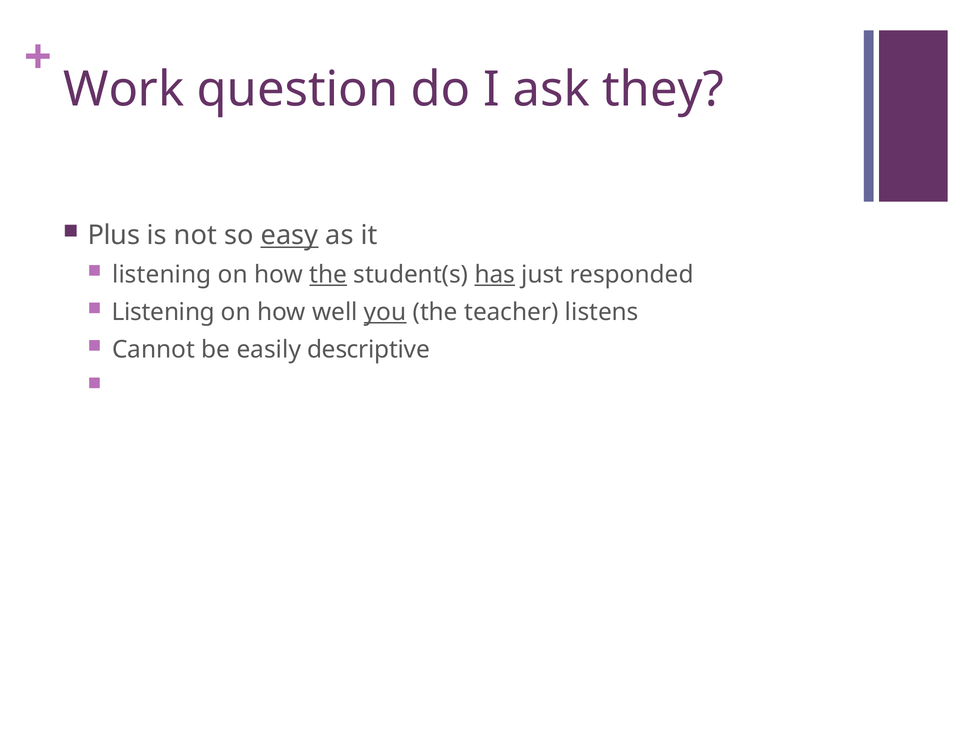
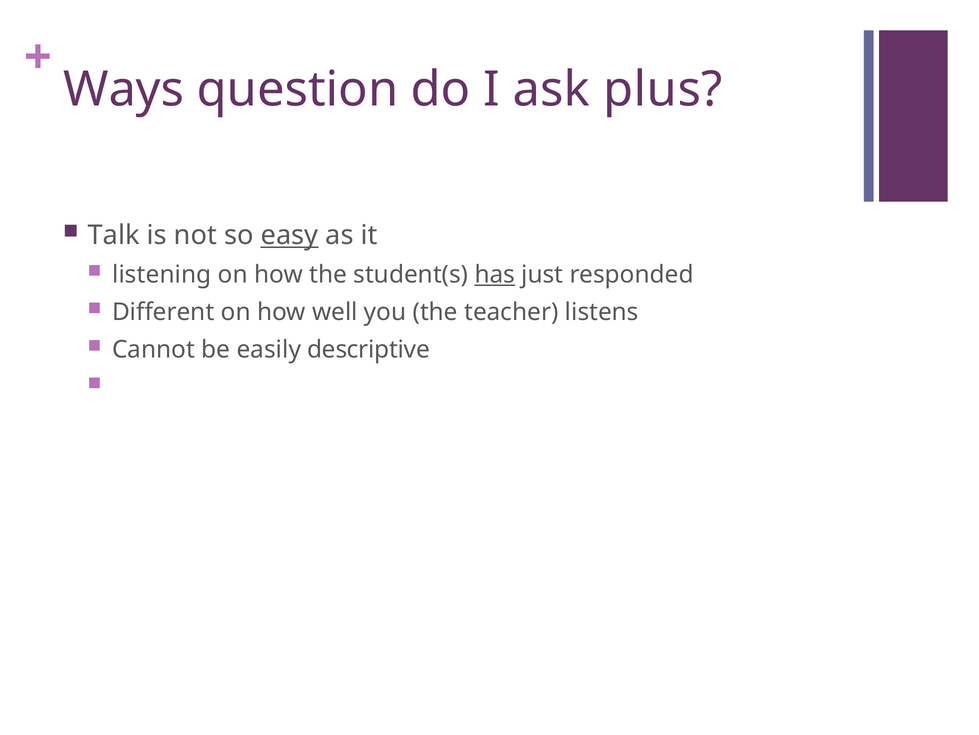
Work: Work -> Ways (124, 90)
they: they -> plus (663, 90)
Plus: Plus -> Talk (114, 235)
the underline: present -> none (328, 274)
Listening: Listening -> Different (163, 312)
you underline: present -> none (385, 312)
